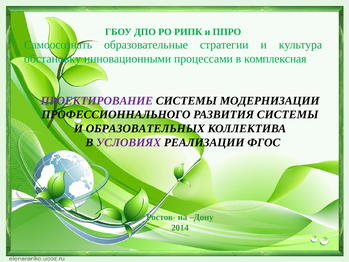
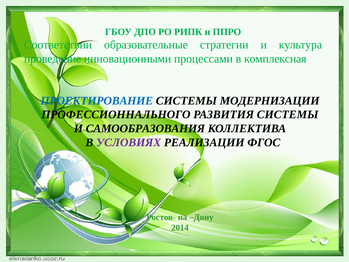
Самоосознать: Самоосознать -> Соответствии (58, 45)
обстановку: обстановку -> проведение (53, 59)
ПРОЕКТИРОВАНИЕ colour: purple -> blue (97, 101)
ОБРАЗОВАТЕЛЬНЫХ: ОБРАЗОВАТЕЛЬНЫХ -> САМООБРАЗОВАНИЯ (145, 128)
